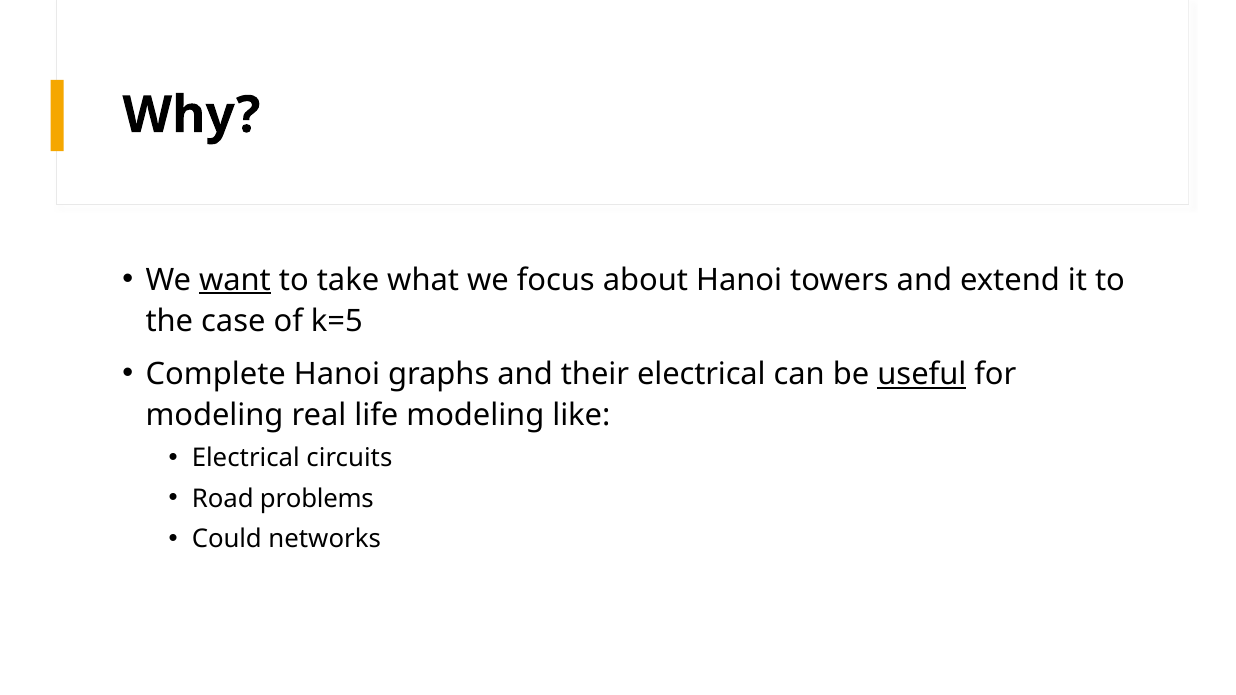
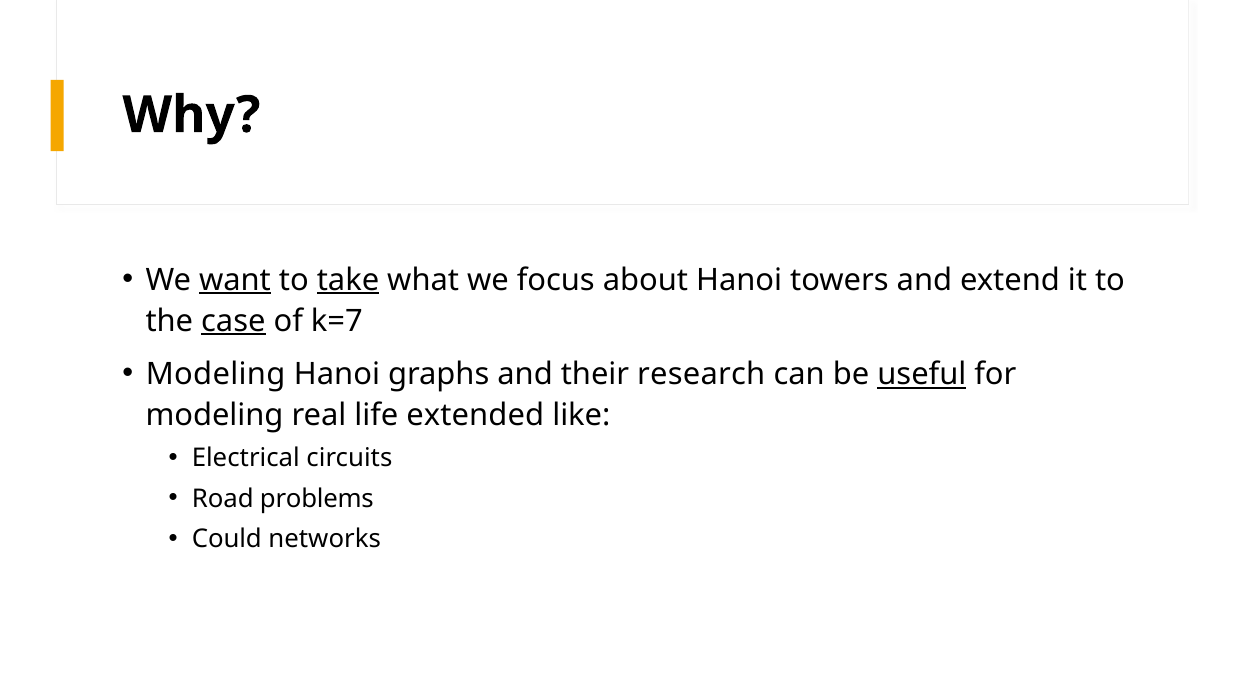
take underline: none -> present (348, 280)
case underline: none -> present (233, 321)
k=5: k=5 -> k=7 (337, 321)
Complete: Complete -> Modeling (216, 375)
their electrical: electrical -> research (701, 375)
life modeling: modeling -> extended (475, 415)
